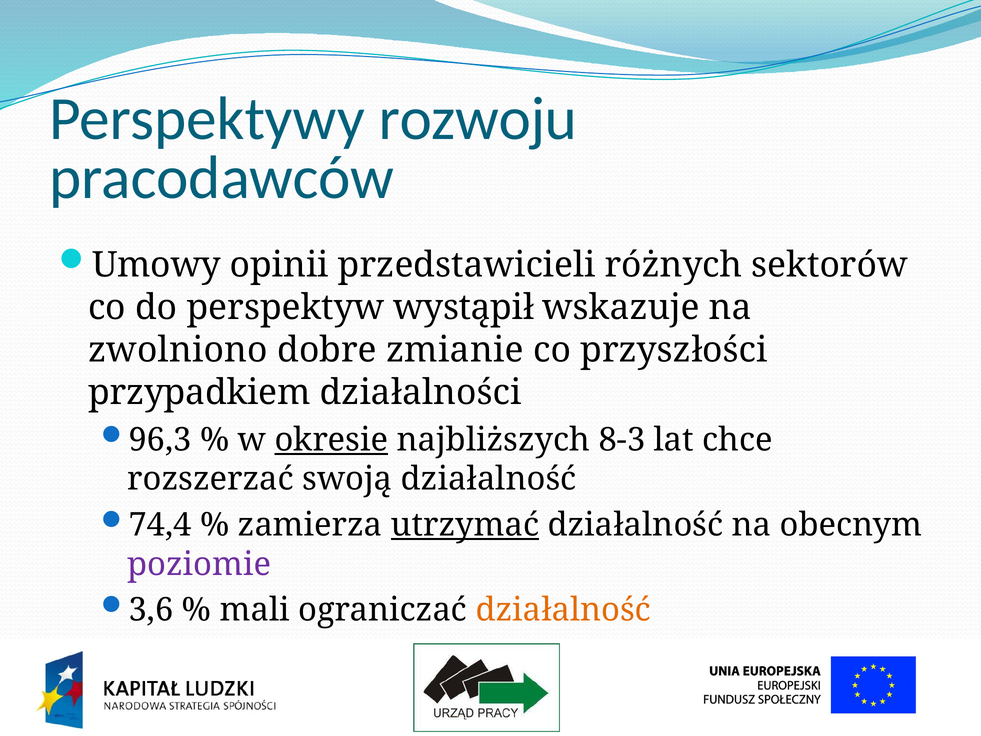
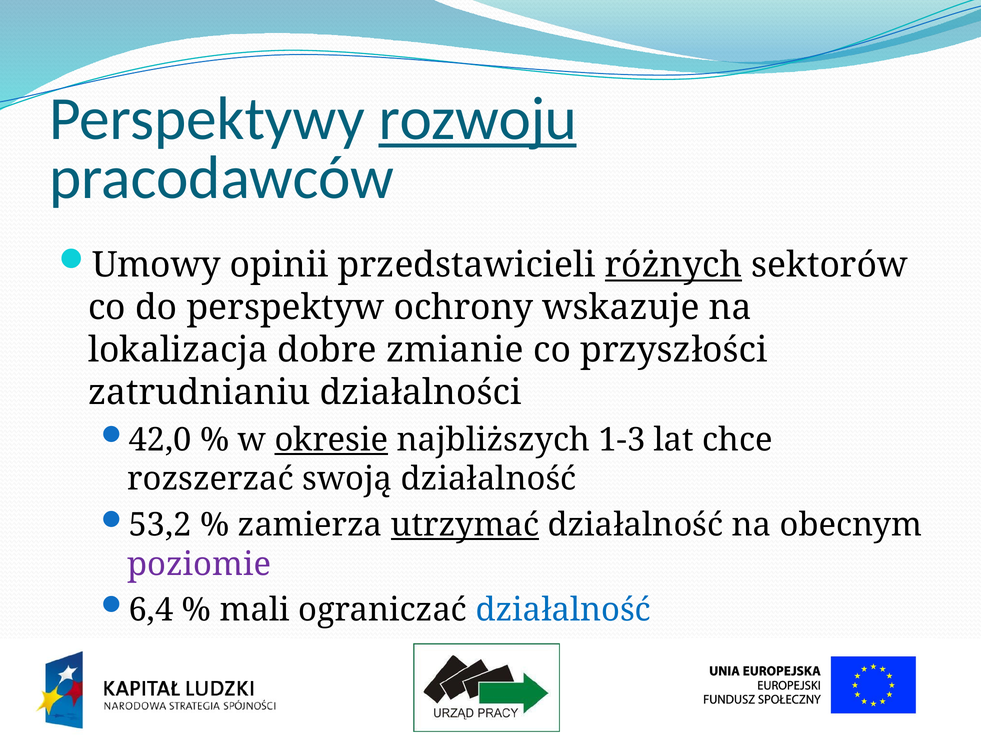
rozwoju underline: none -> present (478, 119)
różnych underline: none -> present (674, 265)
wystąpił: wystąpił -> ochrony (464, 308)
zwolniono: zwolniono -> lokalizacja (178, 350)
przypadkiem: przypadkiem -> zatrudnianiu (199, 393)
96,3: 96,3 -> 42,0 (160, 440)
8-3: 8-3 -> 1-3 (622, 440)
74,4: 74,4 -> 53,2 (160, 525)
3,6: 3,6 -> 6,4 (151, 610)
działalność colour: orange -> blue (563, 610)
